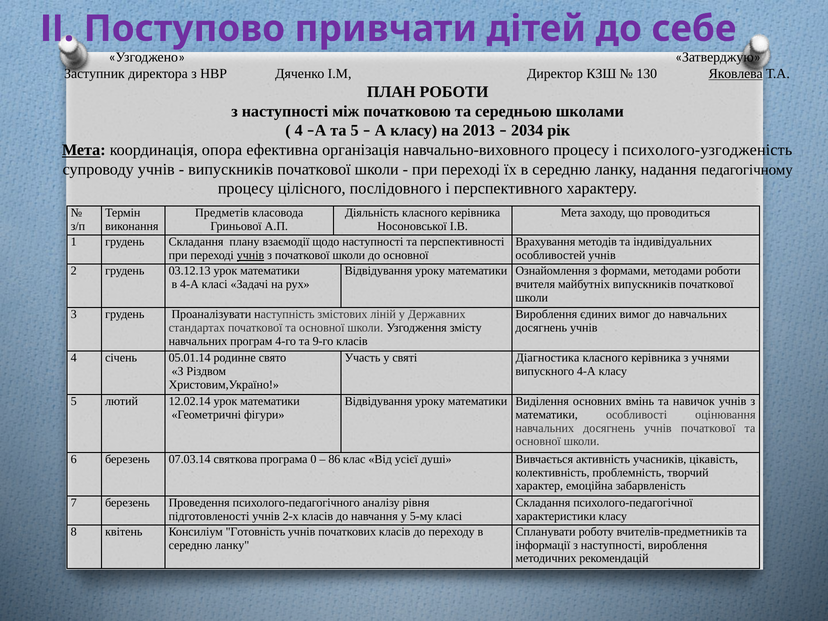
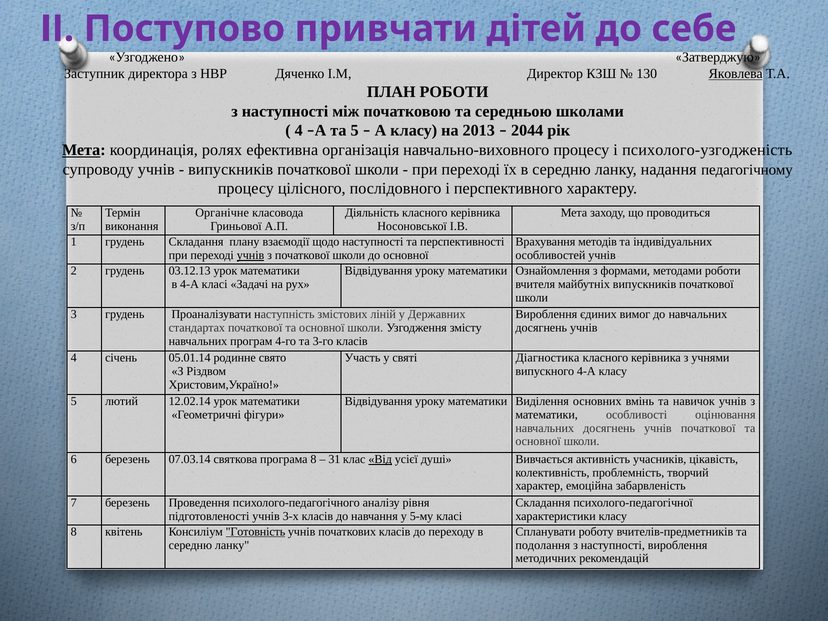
2034: 2034 -> 2044 (527, 131)
опора: опора -> ролях (222, 150)
Предметів: Предметів -> Органічне (222, 213)
9-го: 9-го -> 3-го (323, 341)
програма 0: 0 -> 8 (314, 459)
86: 86 -> 31 (334, 459)
Від underline: none -> present (380, 459)
2-х: 2-х -> 3-х (291, 516)
Готовність underline: none -> present (255, 532)
інформації: інформації -> подолання (543, 545)
